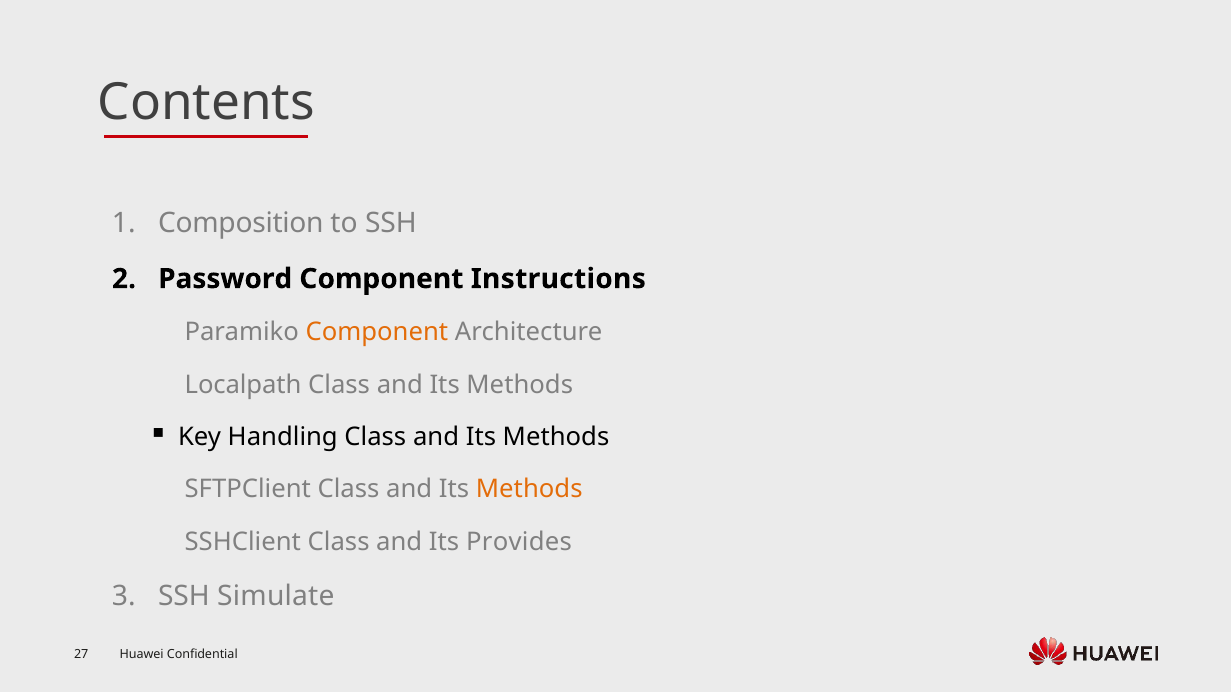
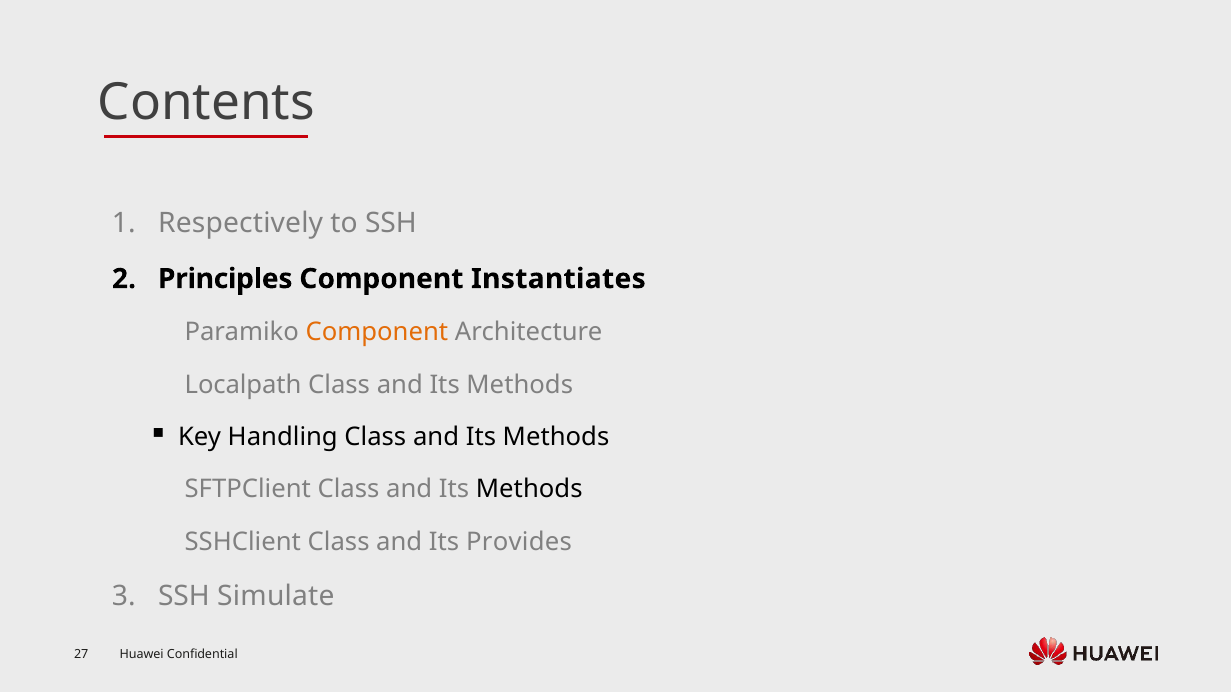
Composition: Composition -> Respectively (241, 223)
Password: Password -> Principles (225, 279)
Instructions: Instructions -> Instantiates (558, 279)
Methods colour: orange -> black (529, 490)
